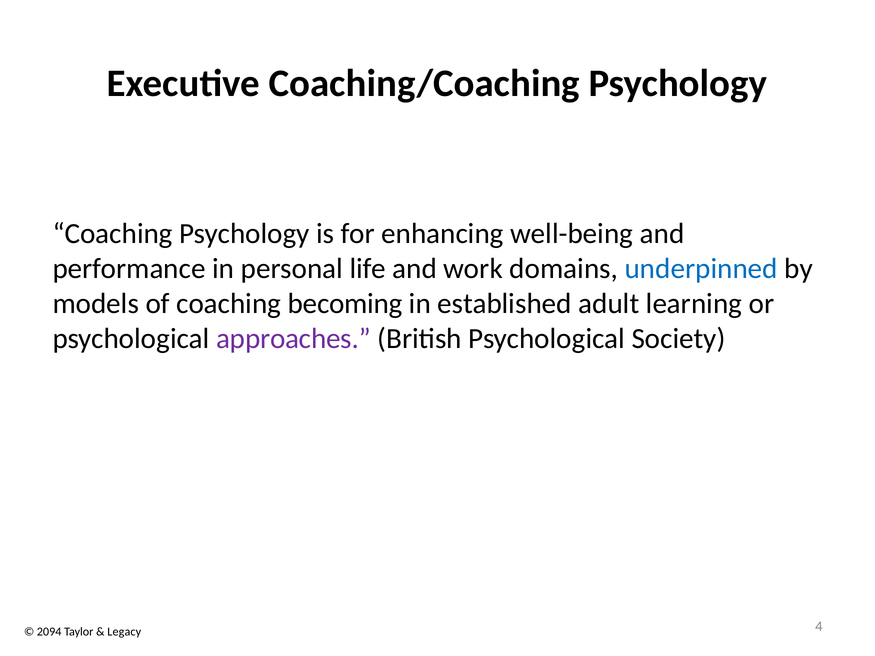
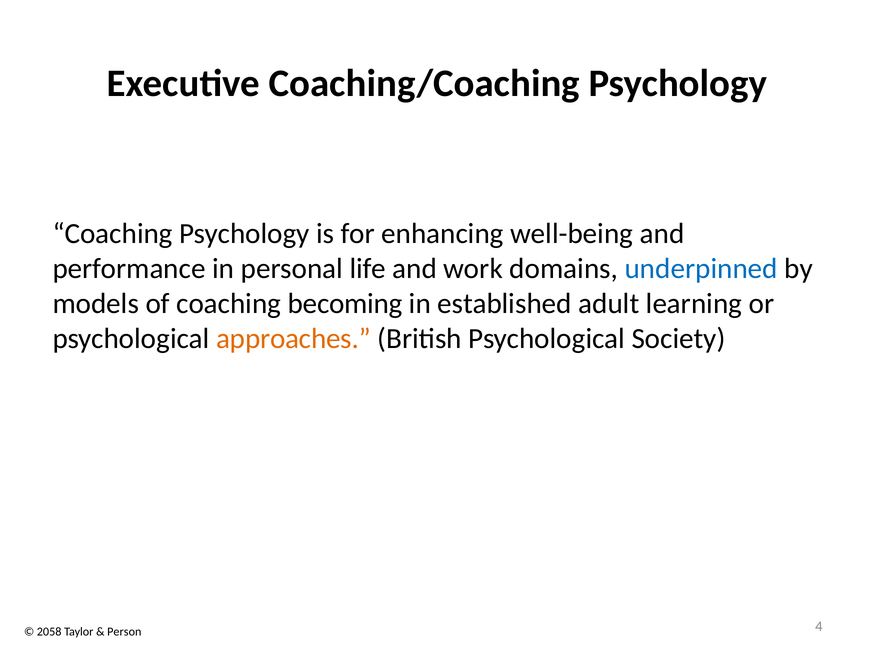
approaches colour: purple -> orange (294, 339)
2094: 2094 -> 2058 (49, 632)
Legacy: Legacy -> Person (124, 632)
